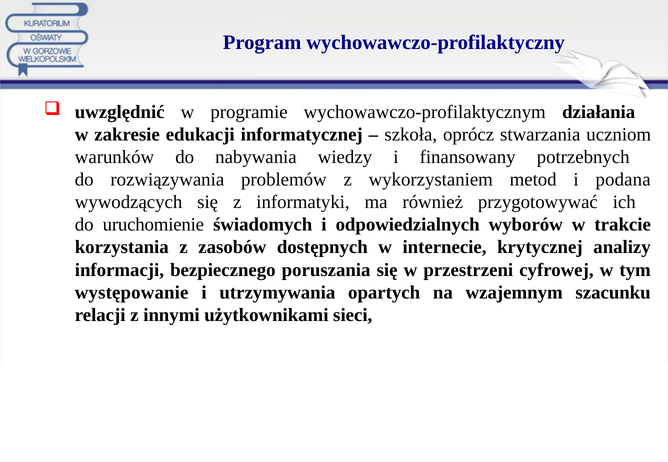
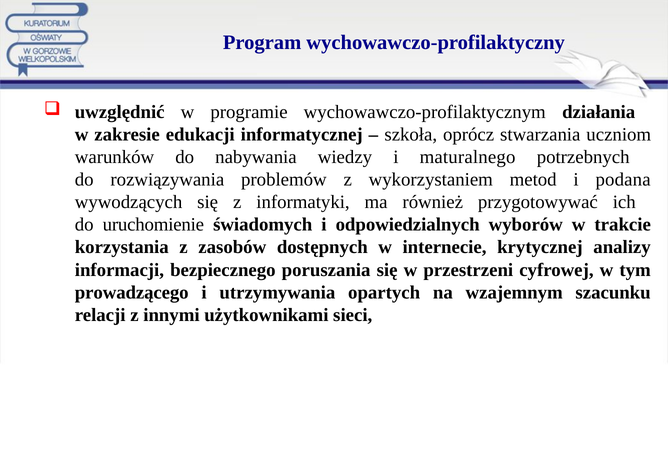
finansowany: finansowany -> maturalnego (468, 157)
występowanie: występowanie -> prowadzącego (132, 293)
